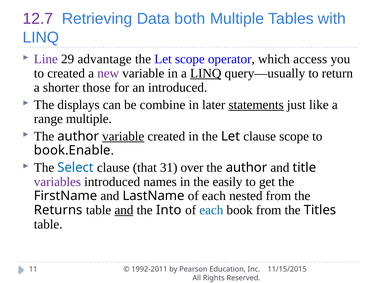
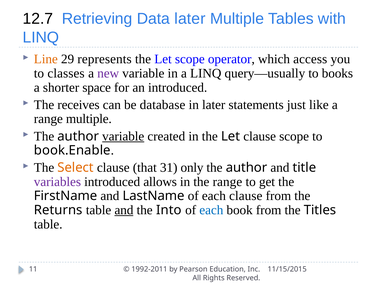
12.7 colour: purple -> black (38, 19)
Data both: both -> later (190, 19)
Line colour: purple -> orange (46, 59)
advantage: advantage -> represents (105, 59)
to created: created -> classes (66, 73)
LINQ underline: present -> none (206, 73)
return: return -> books (337, 73)
those: those -> space (97, 87)
displays: displays -> receives (78, 105)
combine: combine -> database (163, 105)
statements underline: present -> none (256, 105)
Select colour: blue -> orange (76, 167)
over: over -> only (192, 167)
names: names -> allows (160, 182)
the easily: easily -> range (227, 182)
each nested: nested -> clause (246, 196)
